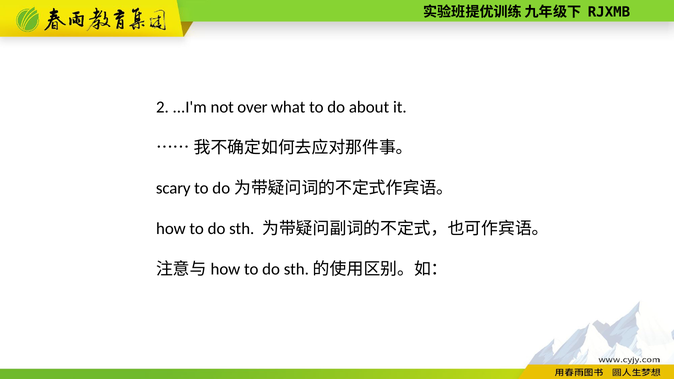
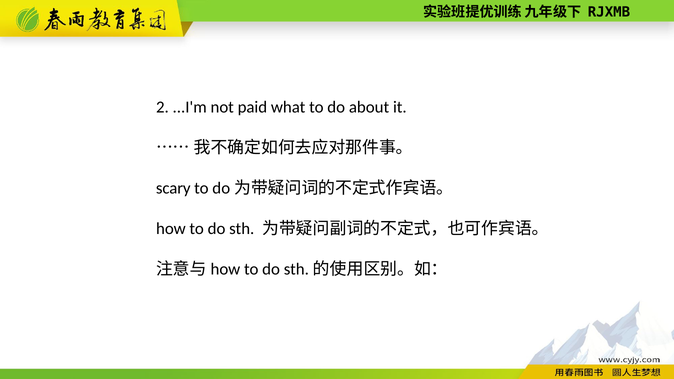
over: over -> paid (252, 107)
